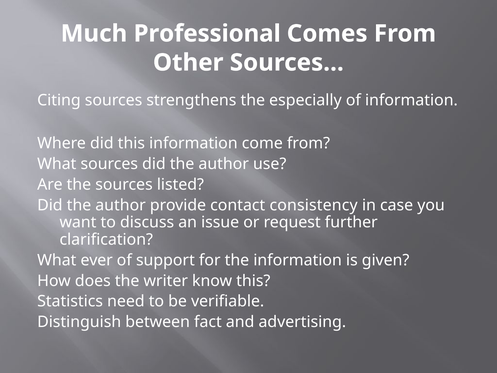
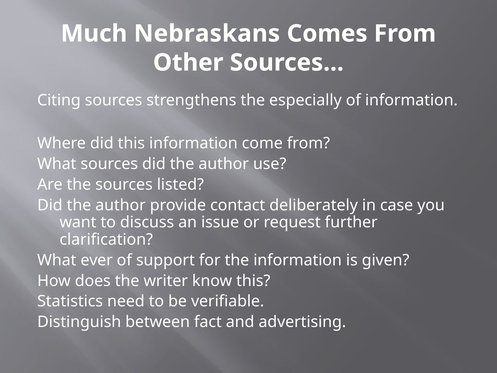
Professional: Professional -> Nebraskans (207, 34)
consistency: consistency -> deliberately (314, 205)
